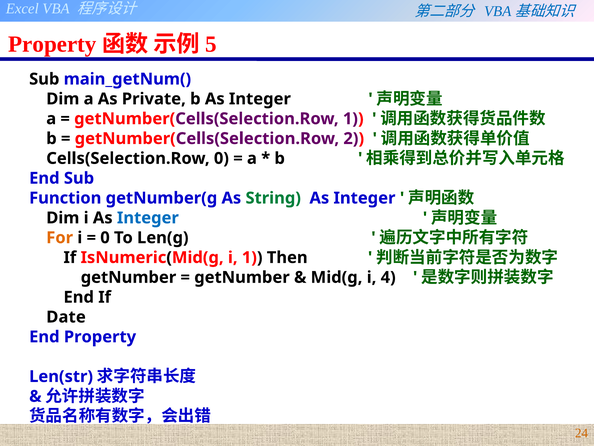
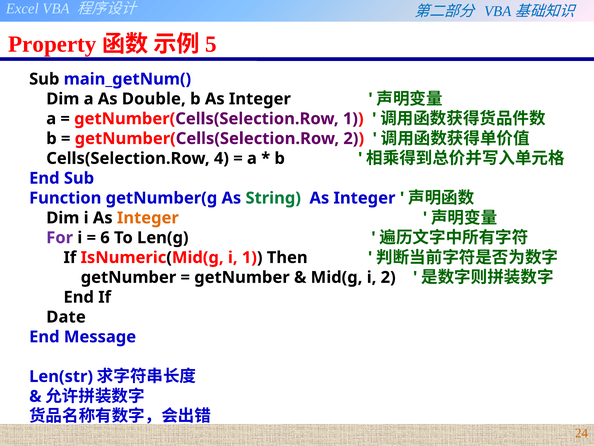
Private: Private -> Double (154, 99)
Cells(Selection.Row 0: 0 -> 4 (221, 158)
Integer colour: blue -> orange (148, 218)
For colour: orange -> purple (60, 237)
0: 0 -> 6 (105, 237)
i 4: 4 -> 2 (388, 277)
End Property: Property -> Message (100, 336)
